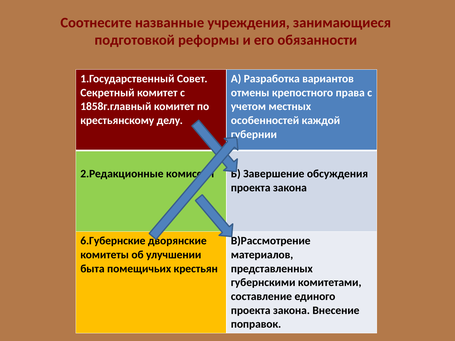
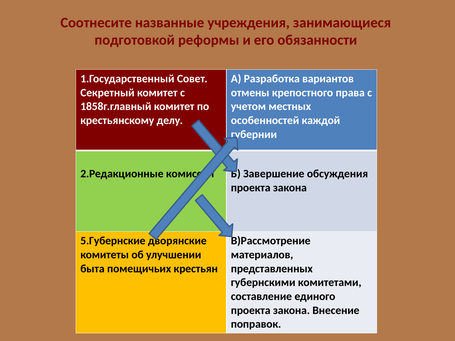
6.Губернские: 6.Губернские -> 5.Губернские (113, 241)
